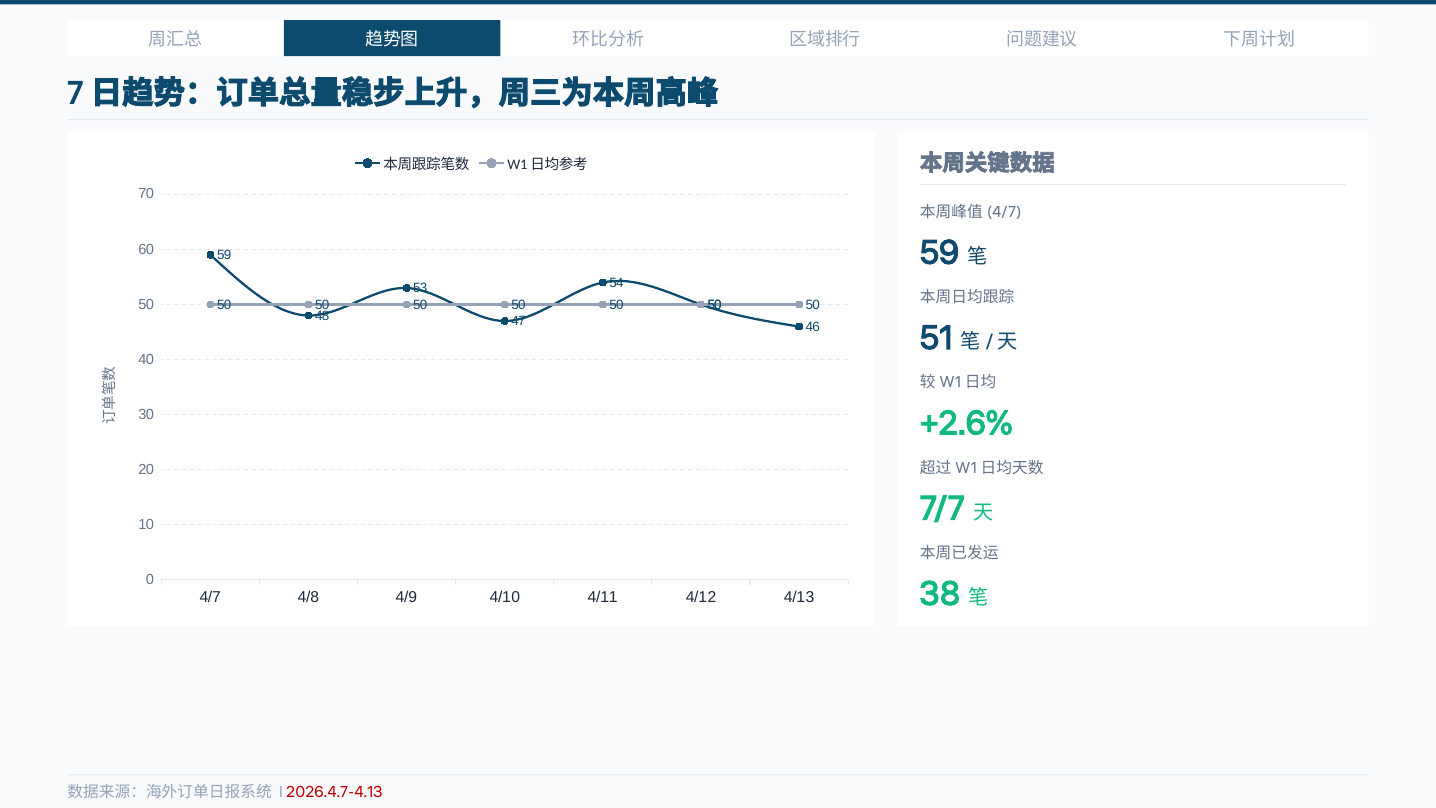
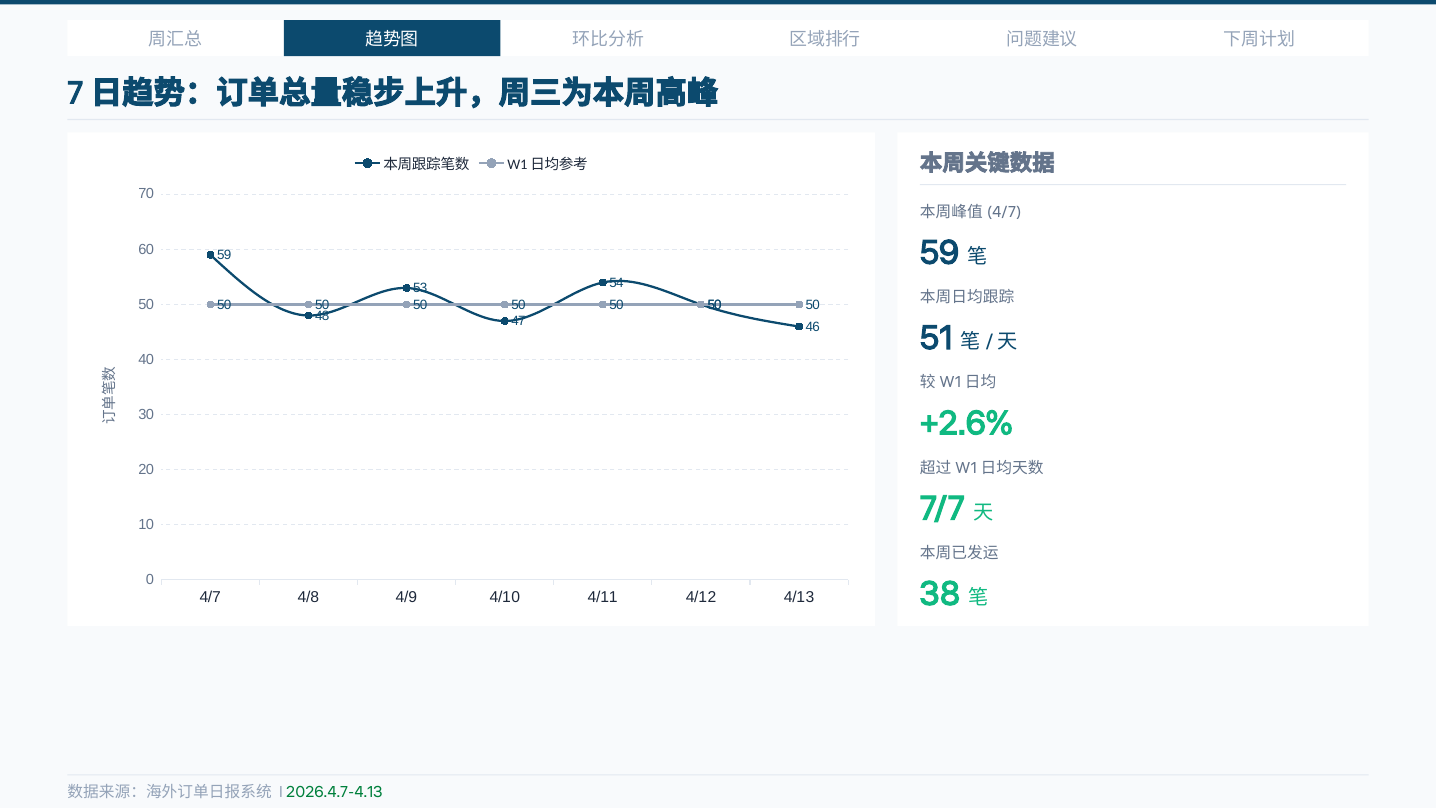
2026.4.7-4.13 colour: red -> green (334, 792)
